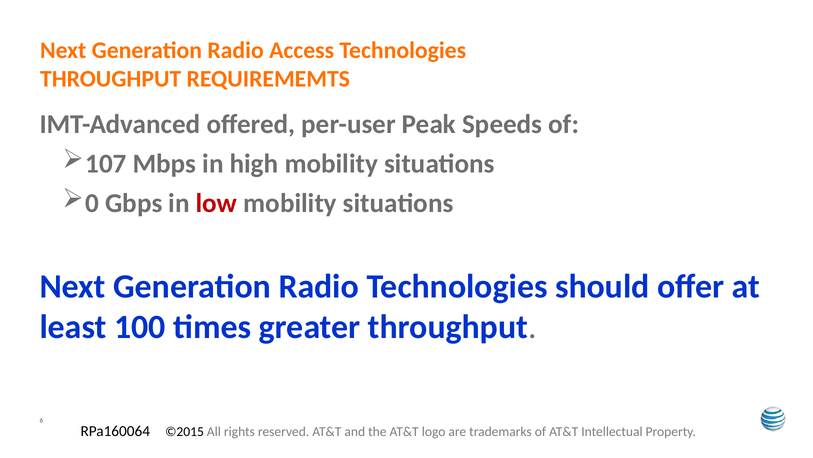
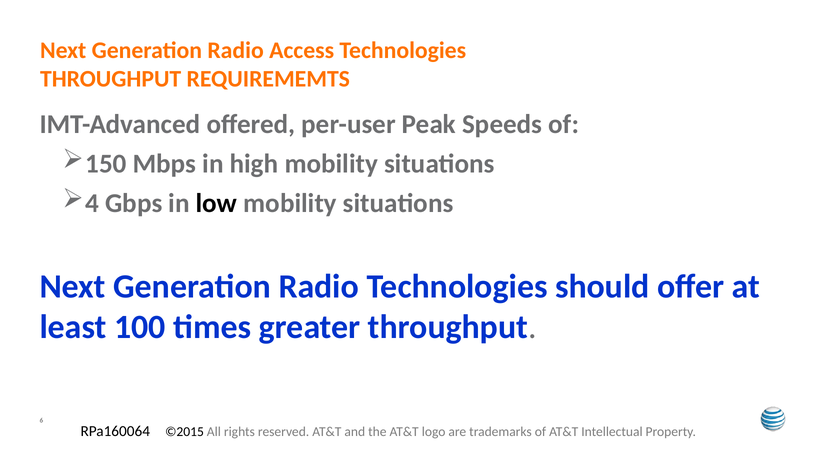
107: 107 -> 150 (106, 164)
0: 0 -> 4 (92, 203)
low colour: red -> black (217, 203)
